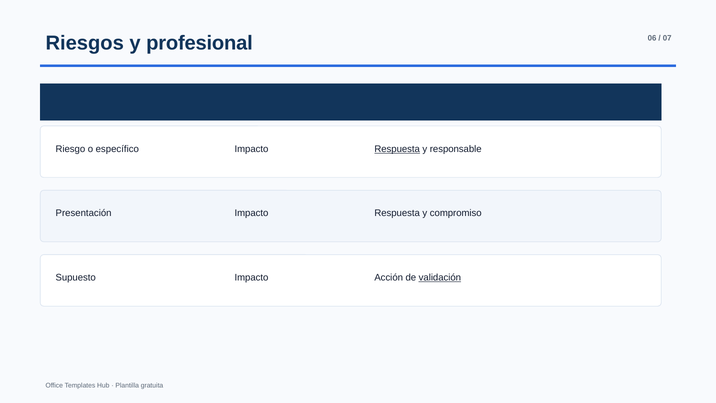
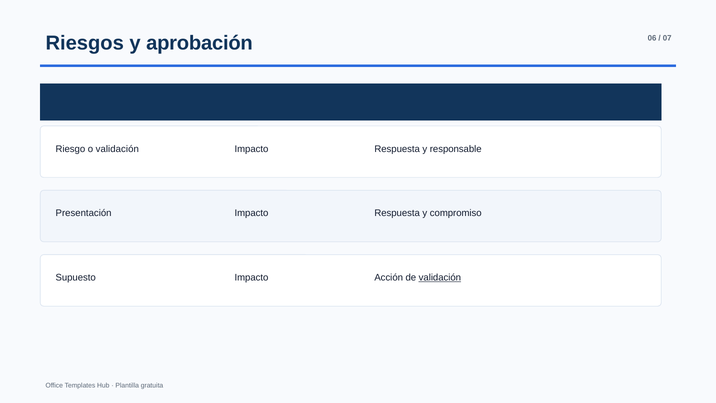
profesional: profesional -> aprobación (199, 43)
o específico: específico -> validación (117, 149)
Respuesta underline: present -> none (397, 149)
